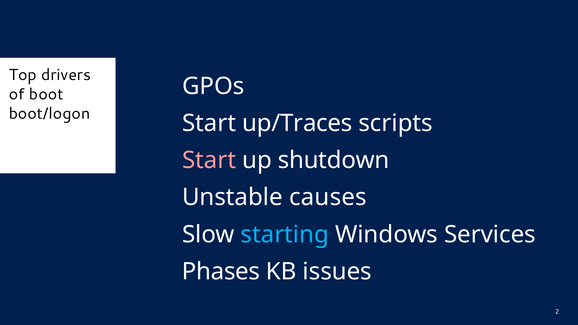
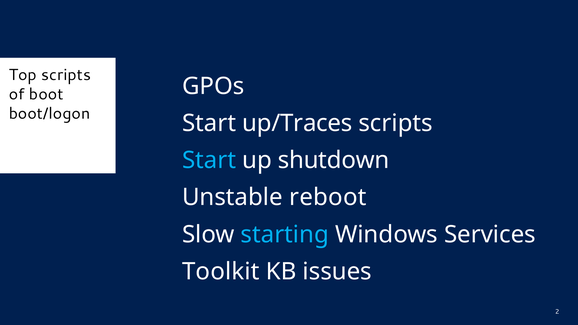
Top drivers: drivers -> scripts (66, 75)
Start colour: pink -> light blue (209, 160)
causes: causes -> reboot (328, 197)
Phases: Phases -> Toolkit (221, 272)
